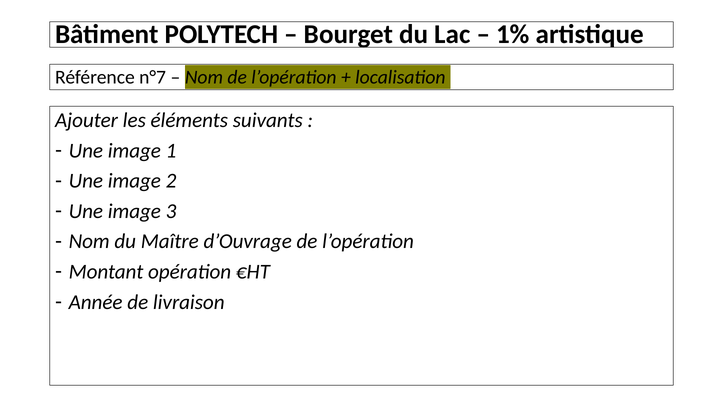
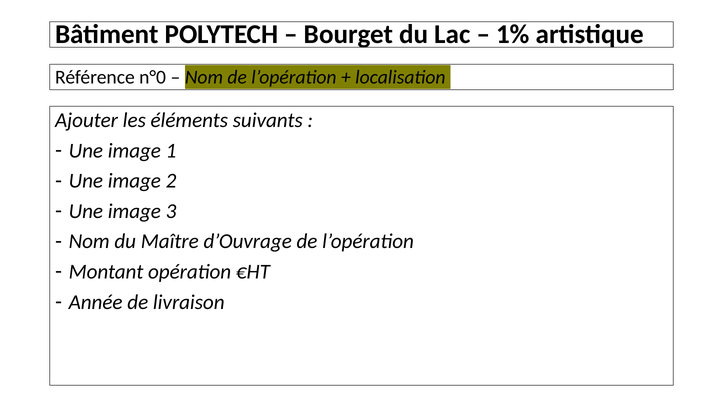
n°7: n°7 -> n°0 (153, 77)
